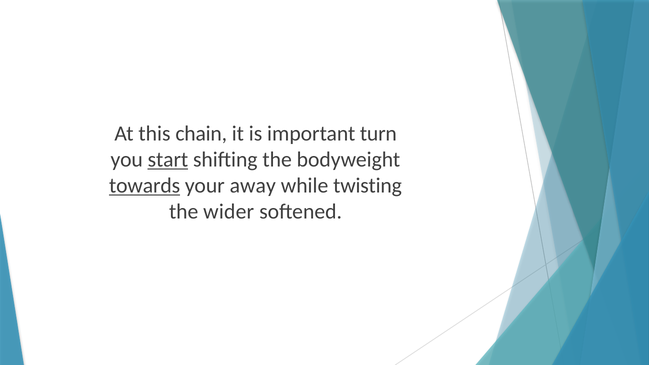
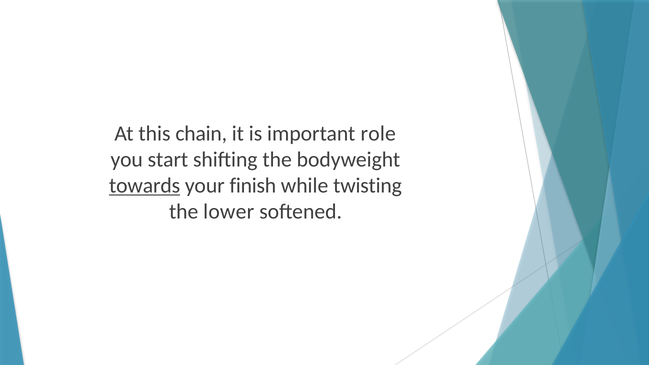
turn: turn -> role (378, 134)
start underline: present -> none (168, 160)
away: away -> finish (253, 186)
wider: wider -> lower (229, 212)
